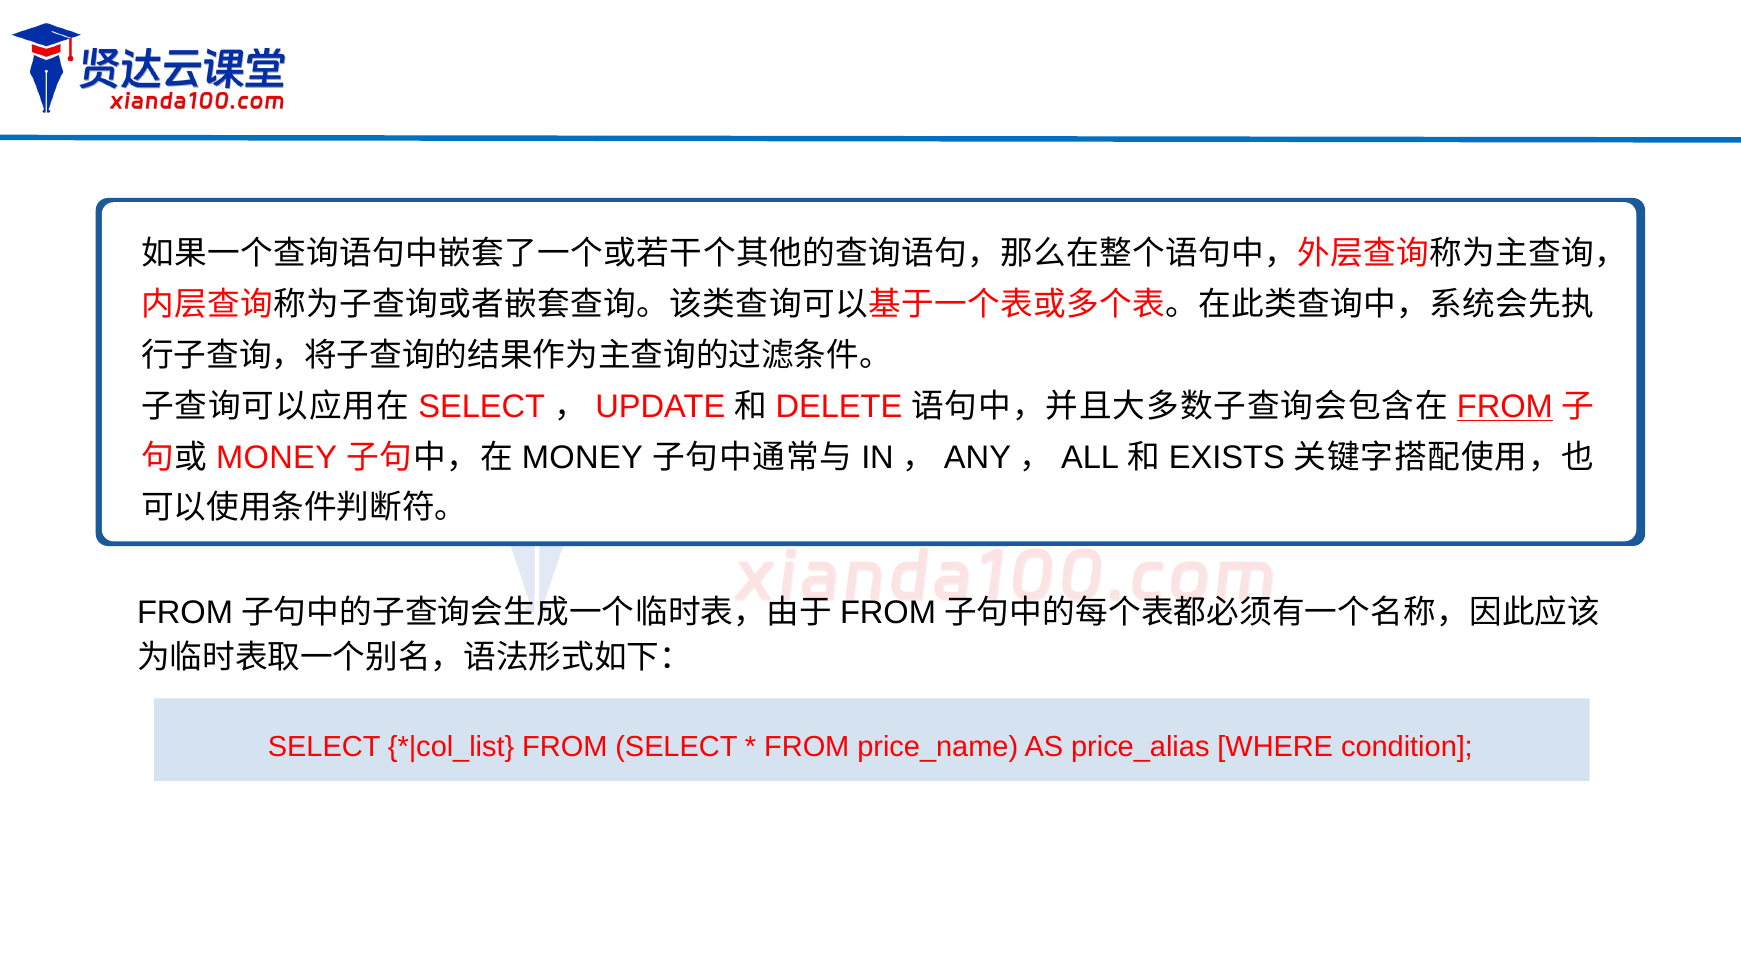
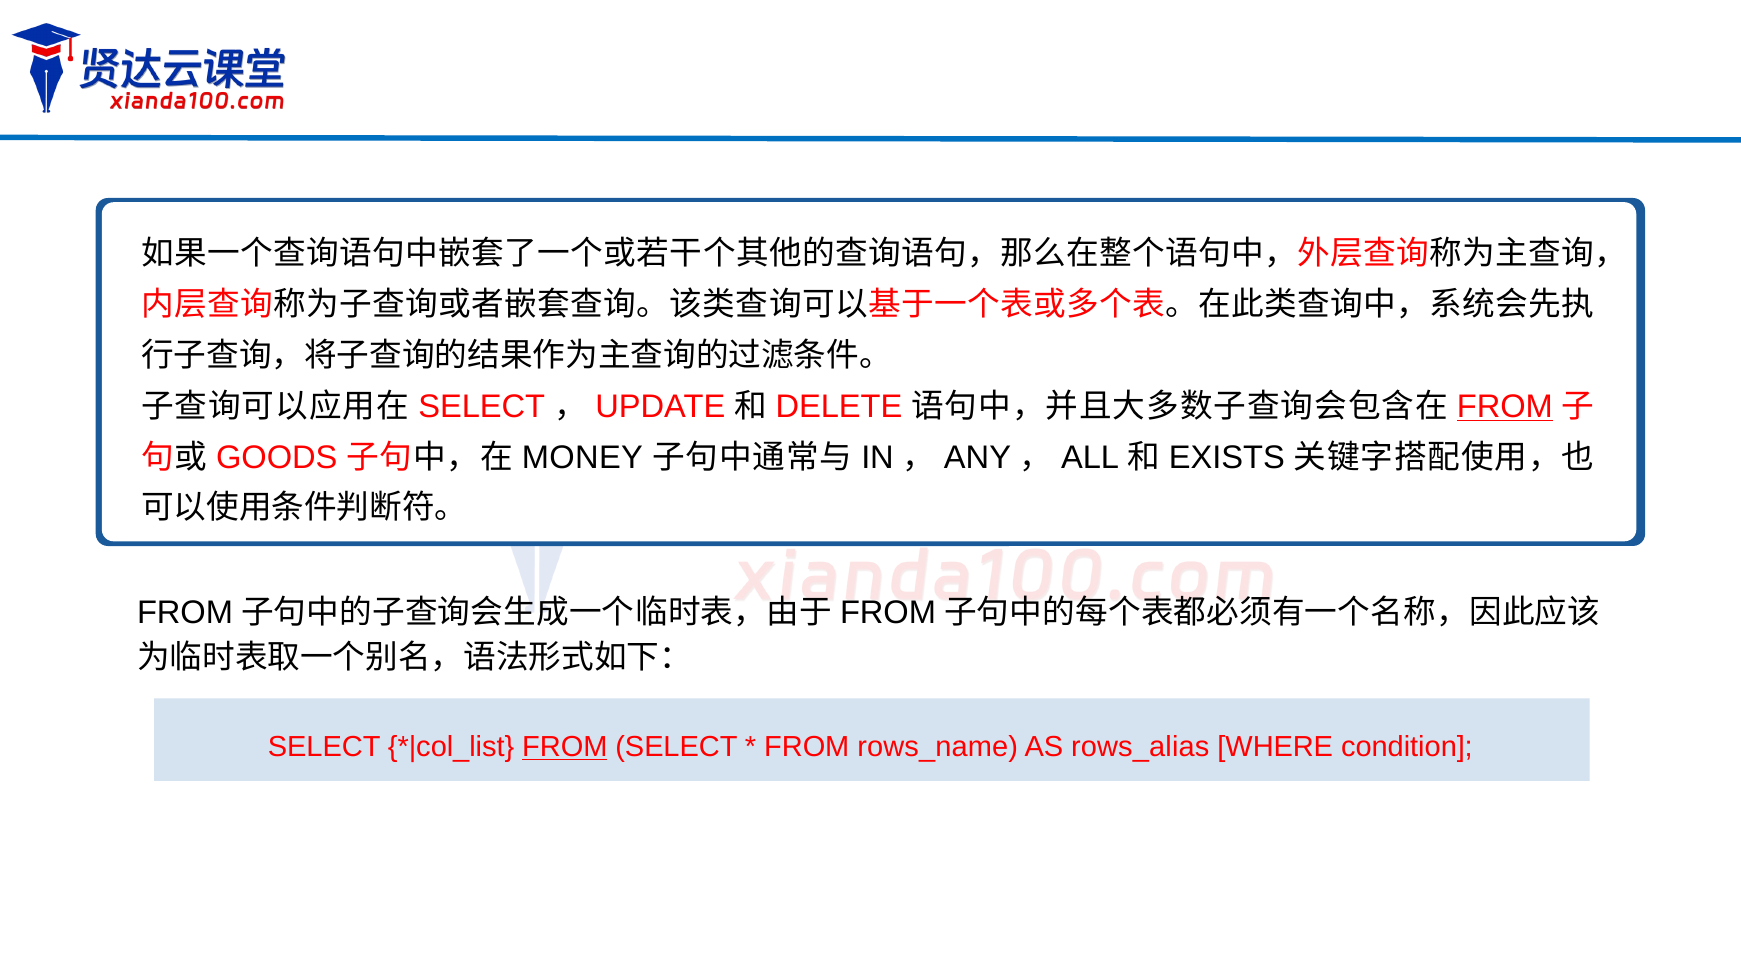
MONEY: MONEY -> GOODS (277, 457)
FROM underline: none -> present (565, 747)
price_name: price_name -> rows_name (938, 747)
price_alias: price_alias -> rows_alias (1140, 747)
